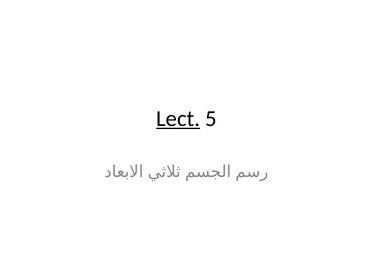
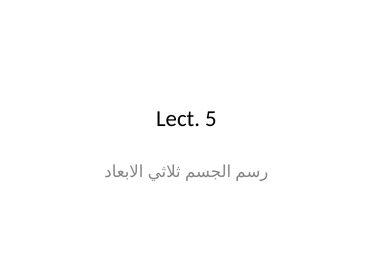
Lect underline: present -> none (178, 118)
